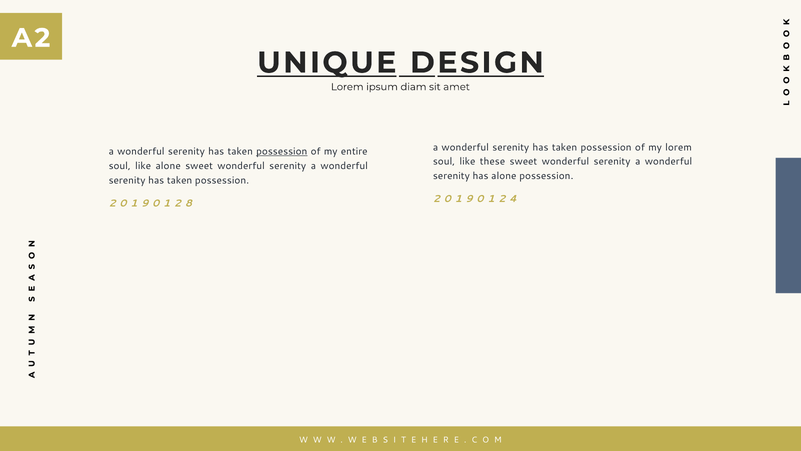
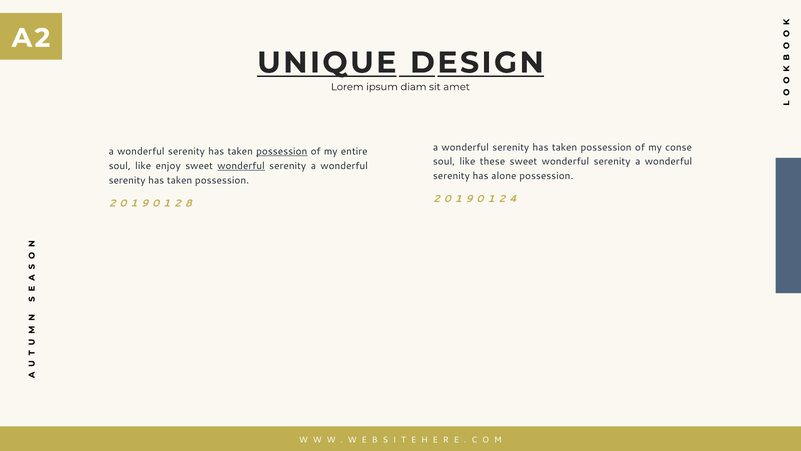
my lorem: lorem -> conse (679, 147)
like alone: alone -> enjoy (168, 166)
wonderful underline: none -> present (241, 166)
